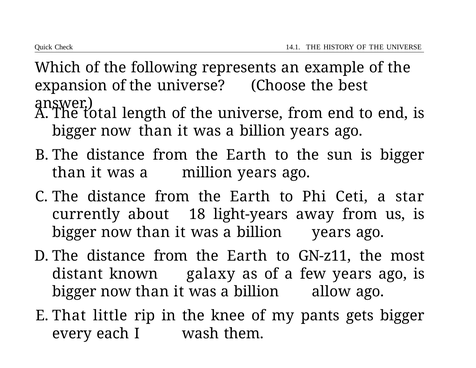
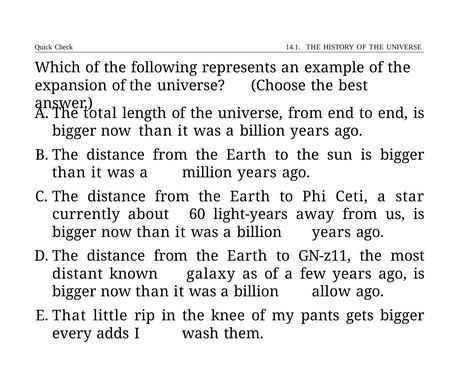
18: 18 -> 60 (197, 214)
each: each -> adds (113, 333)
